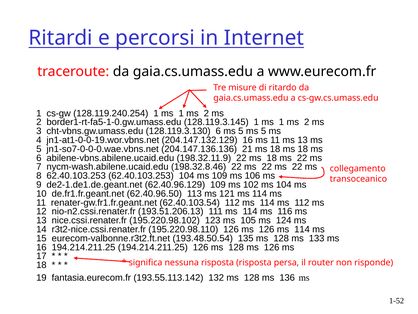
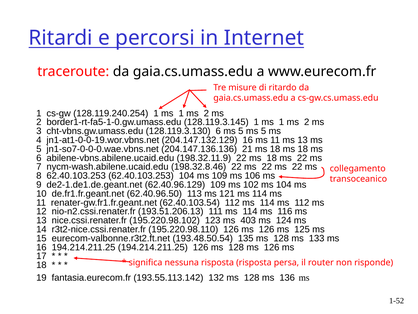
105: 105 -> 403 (248, 220)
126 ms 114: 114 -> 125 (302, 229)
